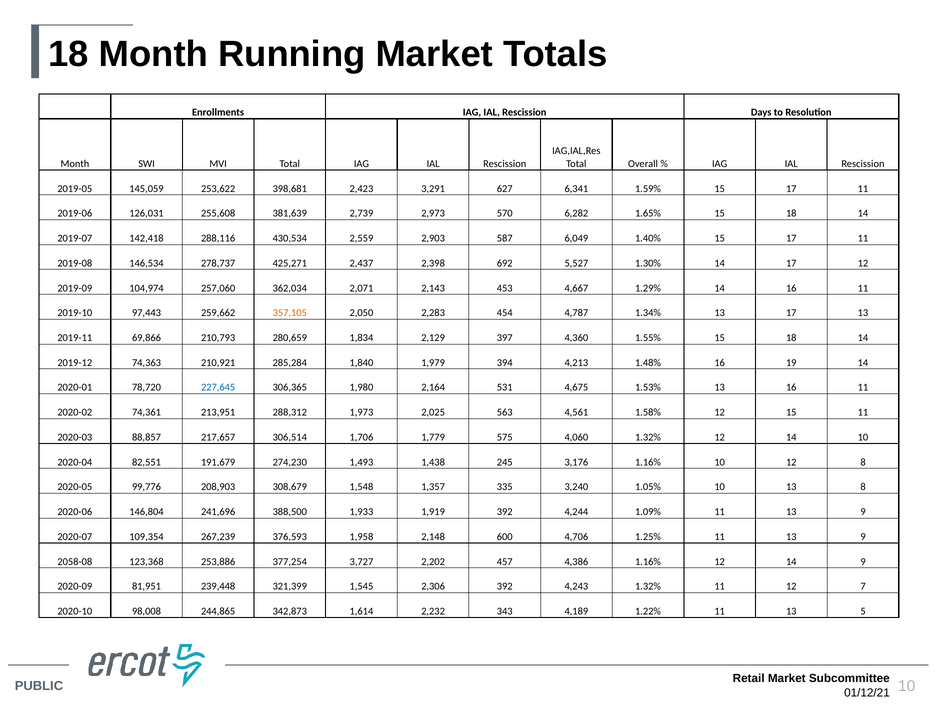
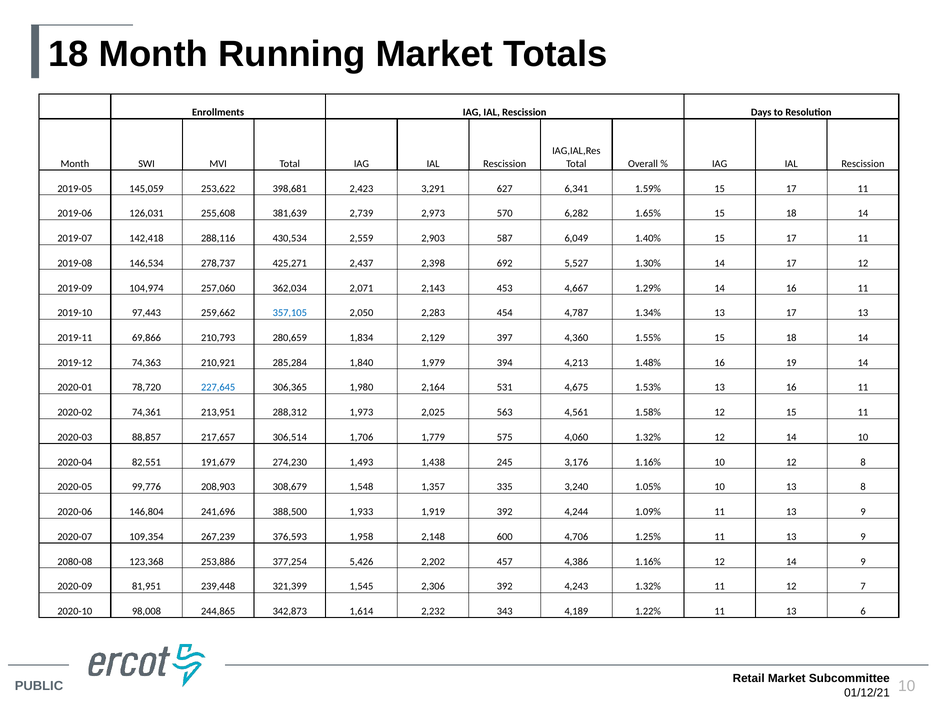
357,105 colour: orange -> blue (290, 313)
2058-08: 2058-08 -> 2080-08 (75, 561)
3,727: 3,727 -> 5,426 (361, 561)
5: 5 -> 6 (863, 611)
